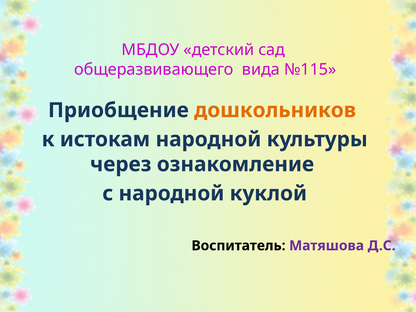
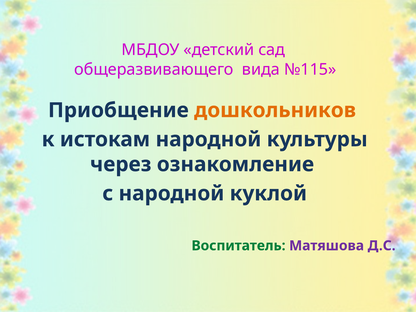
Воспитатель colour: black -> green (239, 246)
